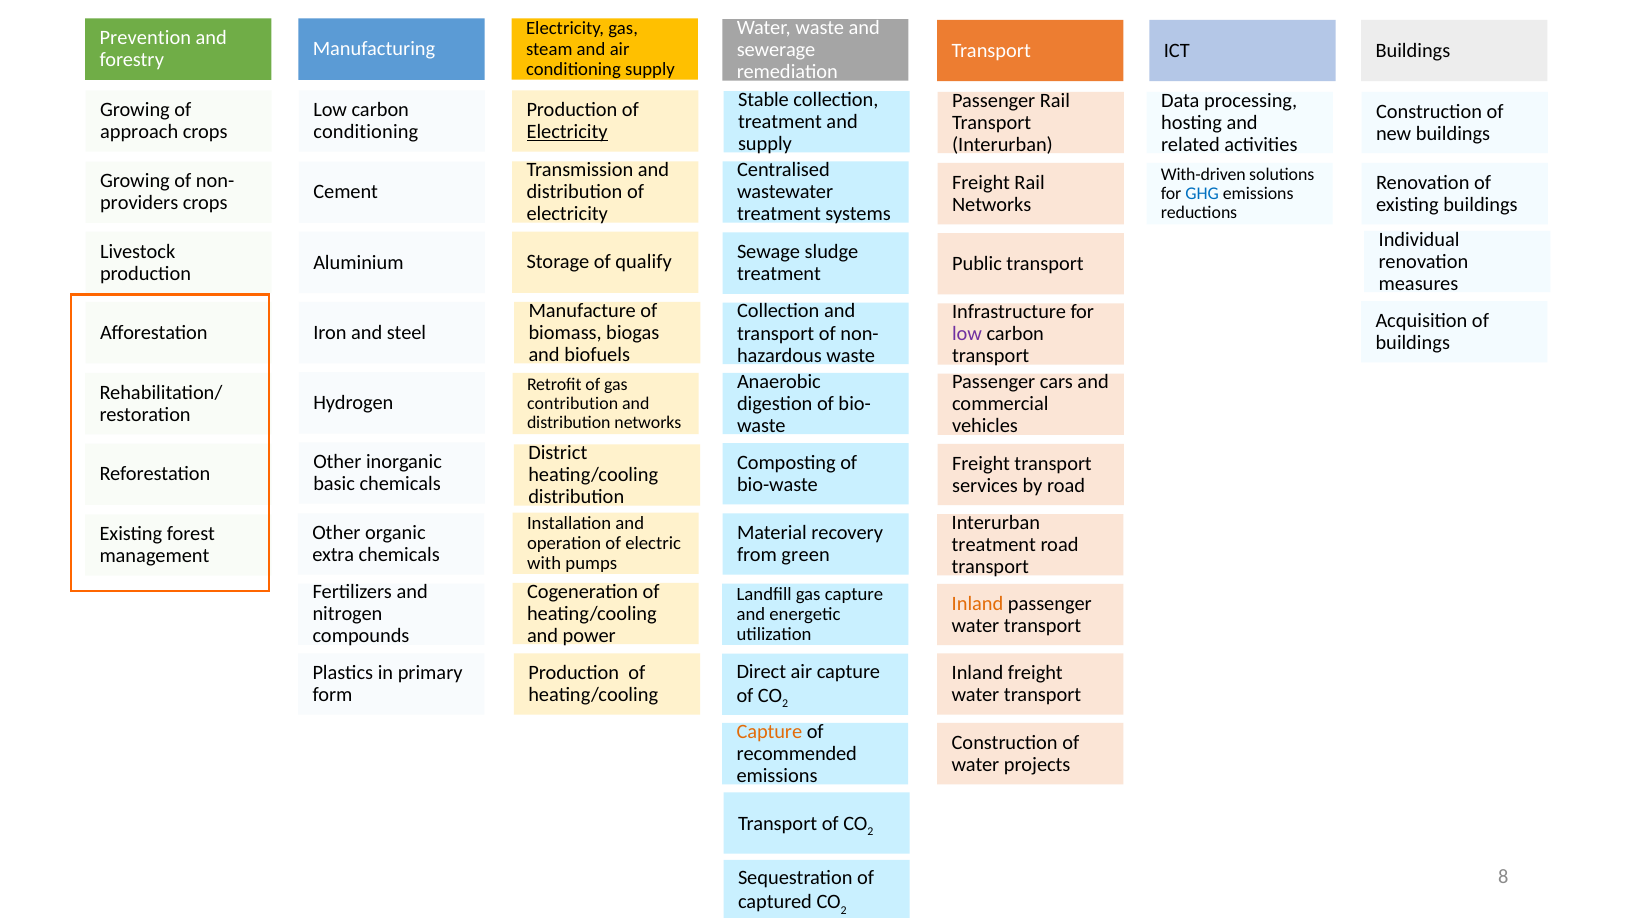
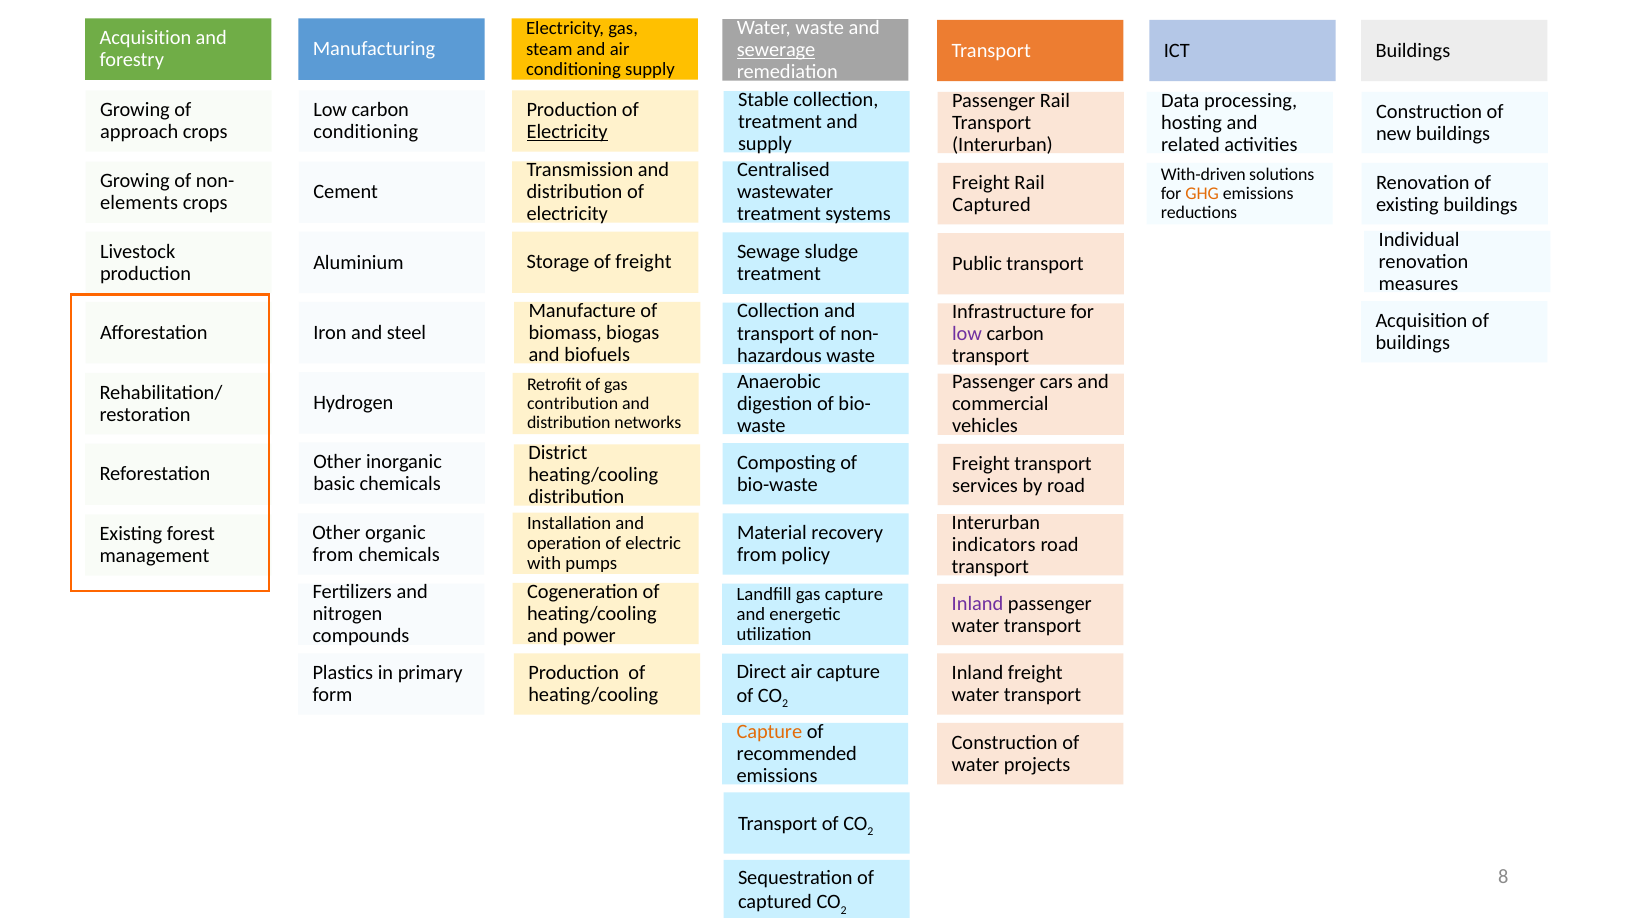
Prevention: Prevention -> Acquisition (145, 38)
sewerage underline: none -> present (776, 50)
GHG colour: blue -> orange (1202, 194)
providers: providers -> elements (139, 203)
Networks: Networks -> Captured (992, 205)
of qualify: qualify -> freight (644, 262)
treatment: treatment -> indicators (994, 545)
extra: extra -> from (333, 555)
green: green -> policy (806, 555)
Inland colour: orange -> purple (978, 604)
